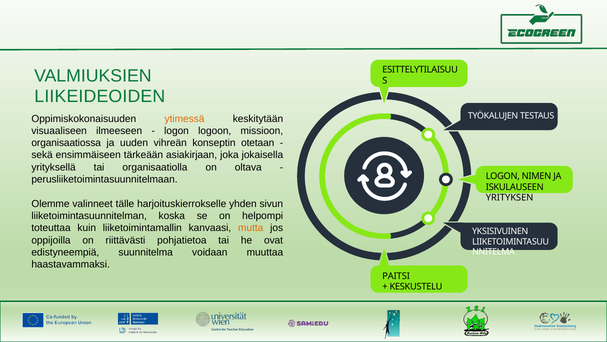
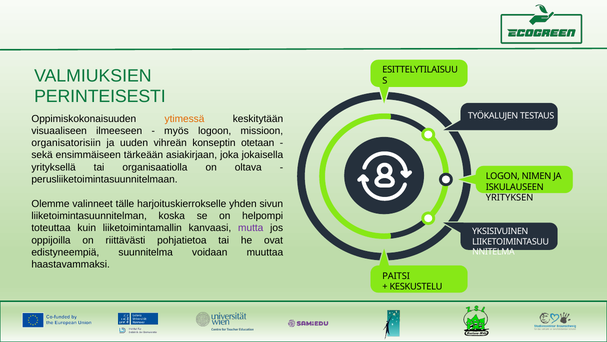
LIIKEIDEOIDEN: LIIKEIDEOIDEN -> PERINTEISESTI (100, 96)
logon: logon -> myös (176, 131)
organisaatiossa: organisaatiossa -> organisatorisiin (66, 143)
mutta colour: orange -> purple (251, 228)
